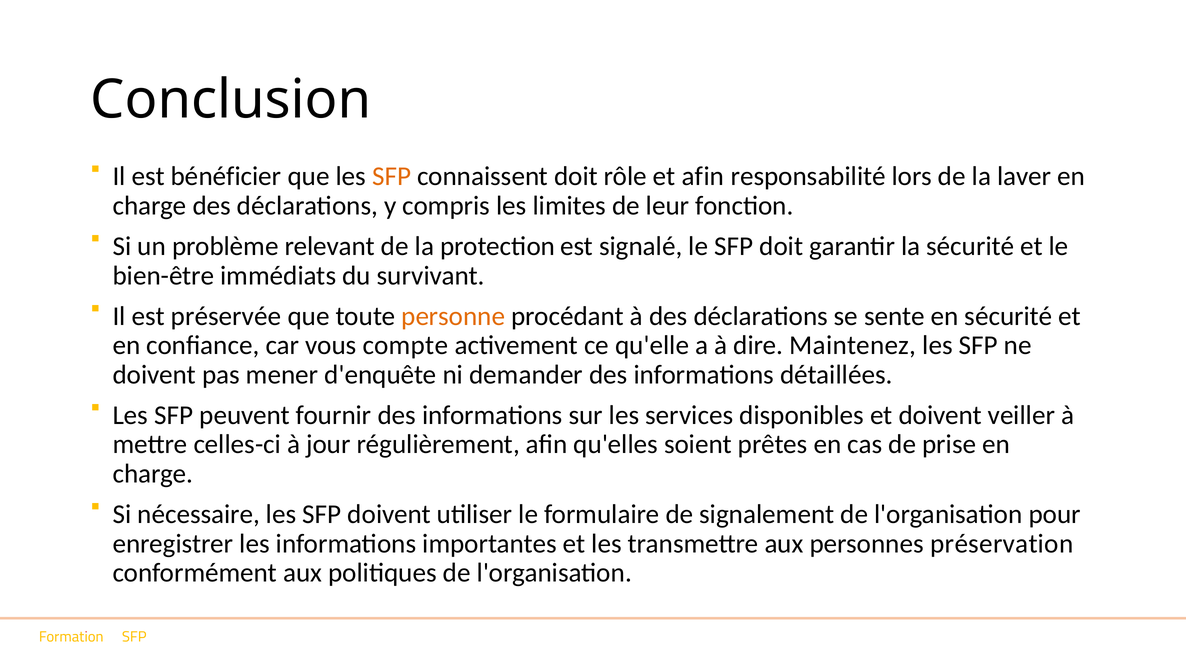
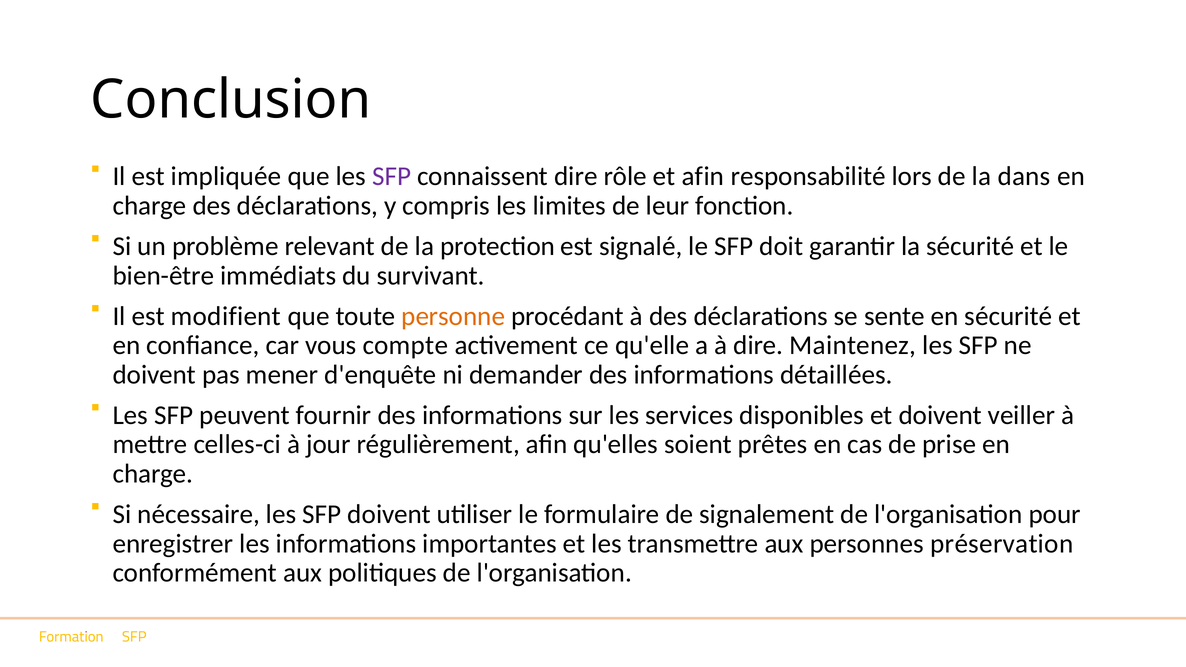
bénéficier: bénéficier -> impliquée (226, 177)
SFP colour: orange -> purple (392, 177)
connaissent doit: doit -> dire (576, 177)
laver: laver -> dans (1024, 177)
préservée: préservée -> modifient (226, 316)
